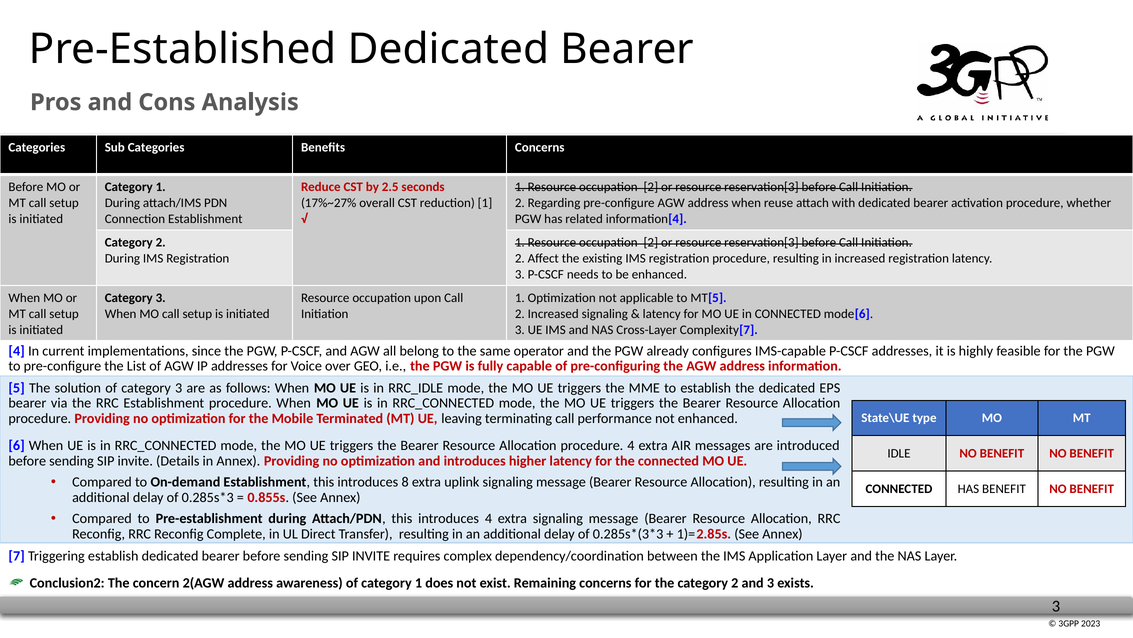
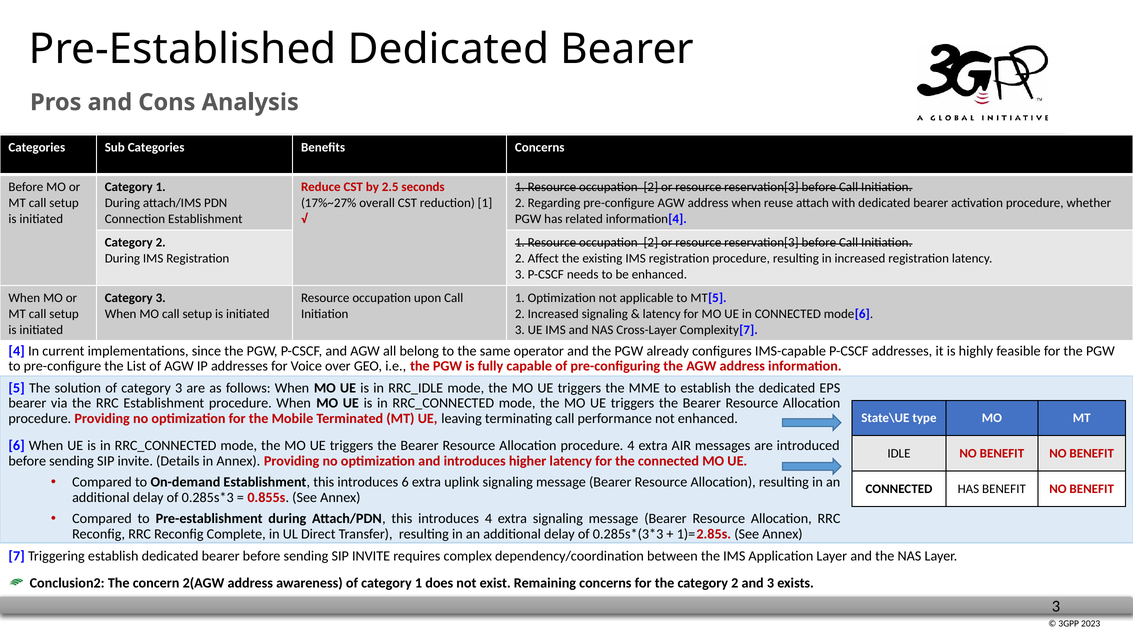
introduces 8: 8 -> 6 (405, 482)
